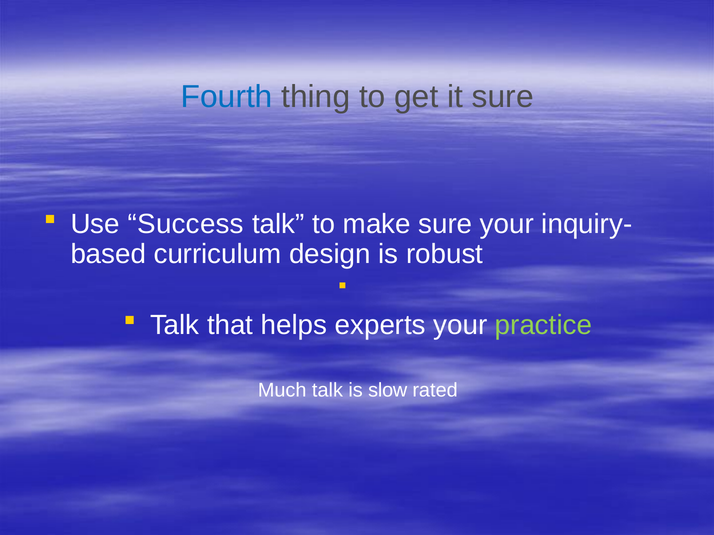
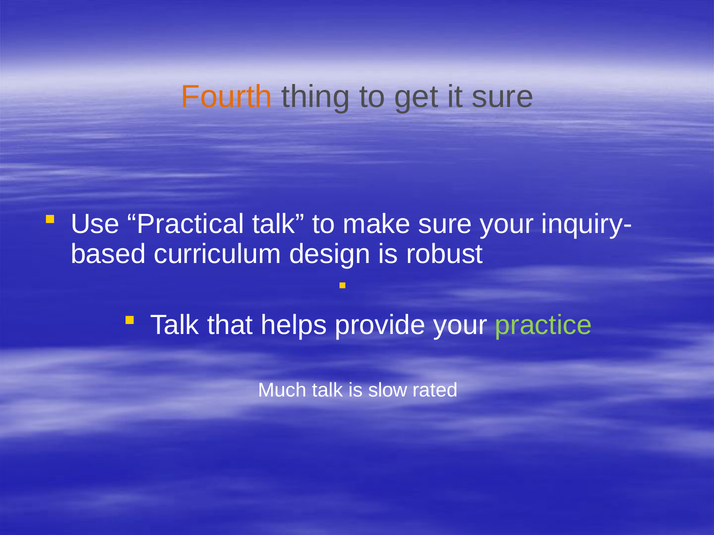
Fourth colour: blue -> orange (227, 97)
Success: Success -> Practical (186, 224)
experts: experts -> provide (380, 325)
